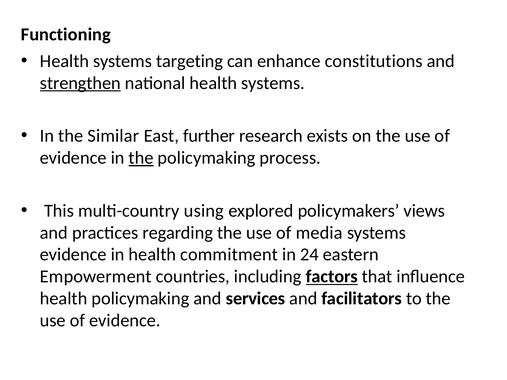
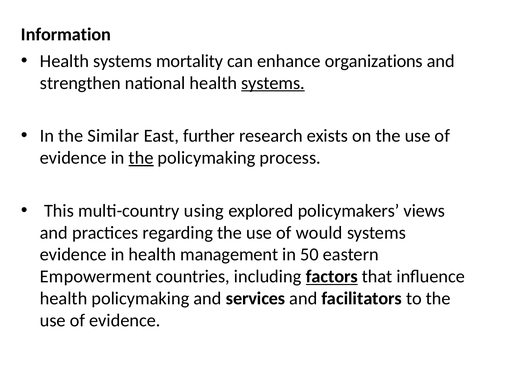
Functioning: Functioning -> Information (66, 35)
targeting: targeting -> mortality (190, 61)
constitutions: constitutions -> organizations (374, 61)
strengthen underline: present -> none (80, 83)
systems underline: none -> present (273, 83)
media: media -> would (319, 233)
commitment: commitment -> management (229, 255)
24: 24 -> 50 (309, 255)
